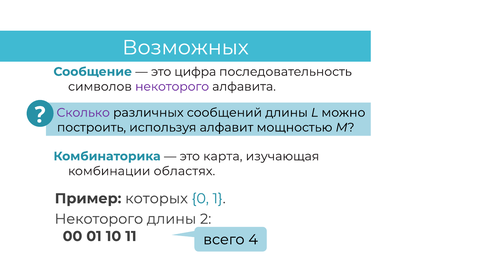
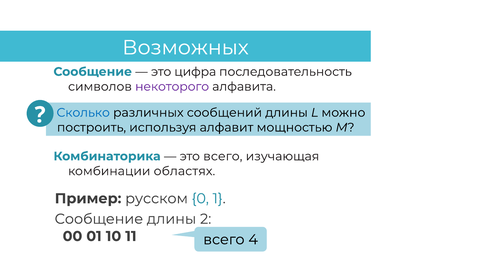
Сколько colour: purple -> blue (83, 113)
это карта: карта -> всего (223, 157)
которых: которых -> русском (157, 199)
Некоторого: Некоторого -> Сообщение (99, 219)
